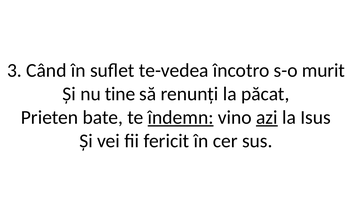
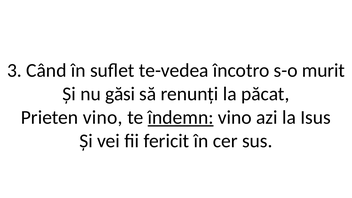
tine: tine -> găsi (120, 94)
Prieten bate: bate -> vino (103, 117)
azi underline: present -> none (267, 117)
